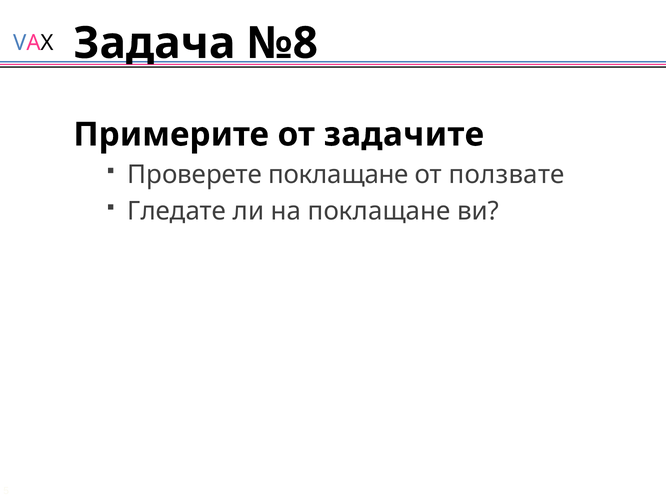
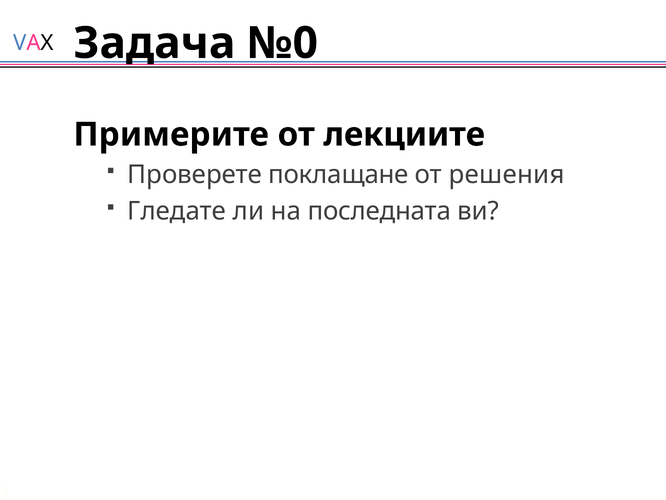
№8: №8 -> №0 (282, 43)
задачите: задачите -> лекциите (404, 134)
ползвате: ползвате -> решения (507, 175)
на поклащане: поклащане -> последната (379, 211)
